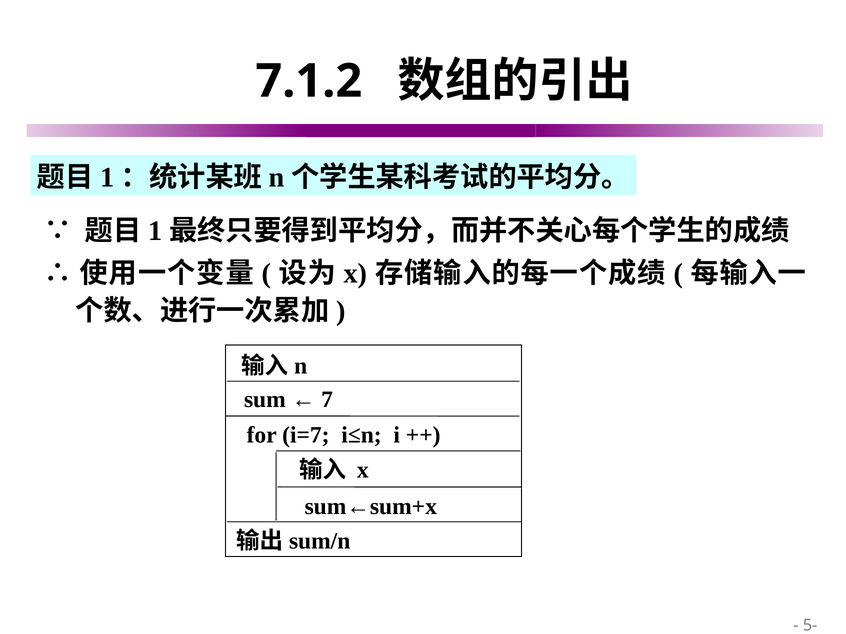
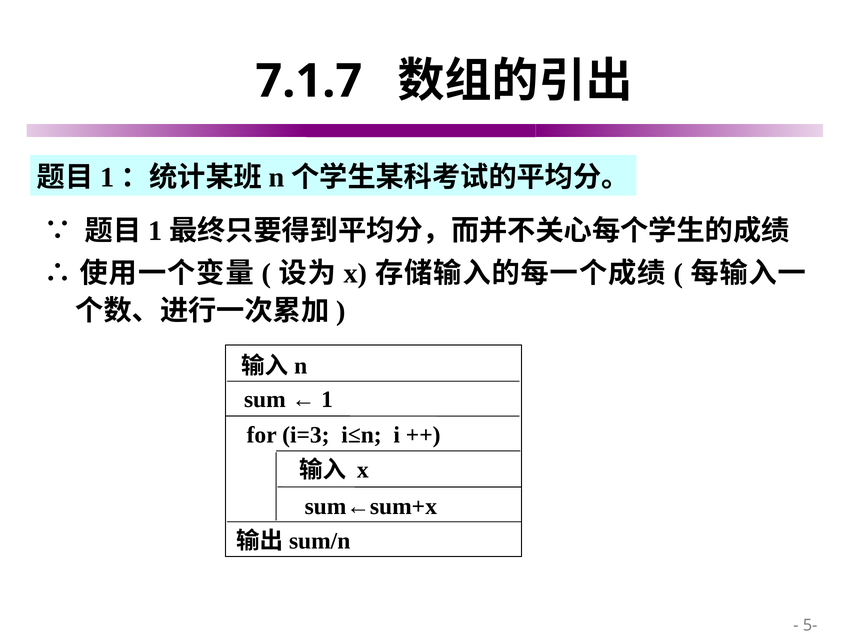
7.1.2: 7.1.2 -> 7.1.7 (309, 81)
7: 7 -> 1 (327, 400)
i=7: i=7 -> i=3 (306, 435)
